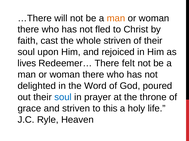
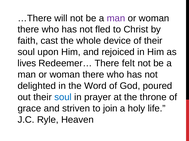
man colour: orange -> purple (116, 18)
whole striven: striven -> device (117, 41)
this: this -> join (110, 109)
